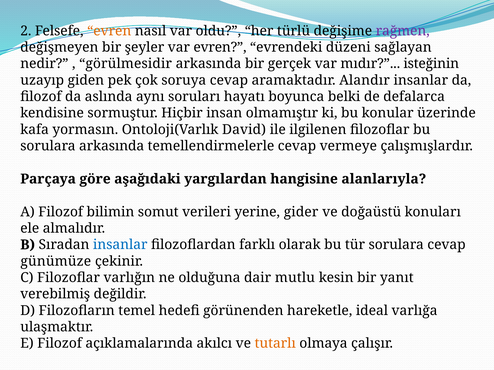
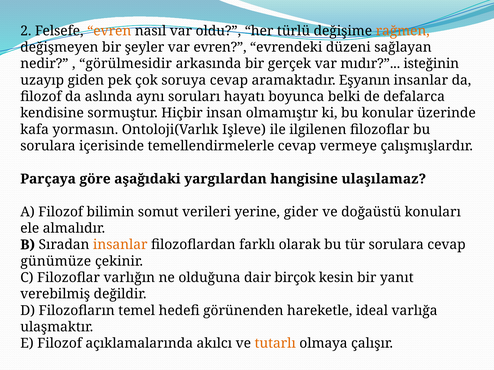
rağmen colour: purple -> orange (403, 31)
Alandır: Alandır -> Eşyanın (365, 80)
David: David -> Işleve (244, 130)
sorulara arkasında: arkasında -> içerisinde (112, 146)
alanlarıyla: alanlarıyla -> ulaşılamaz (384, 179)
insanlar colour: blue -> orange (120, 245)
mutlu: mutlu -> birçok (295, 278)
